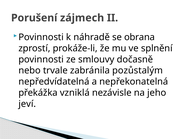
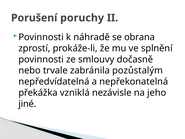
zájmech: zájmech -> poruchy (82, 18)
jeví: jeví -> jiné (27, 104)
